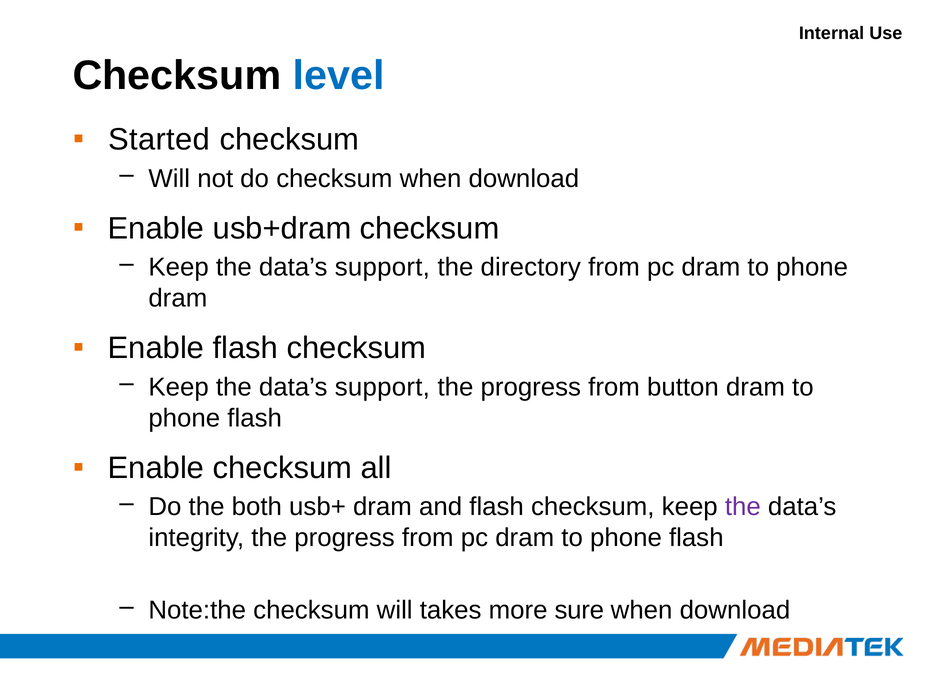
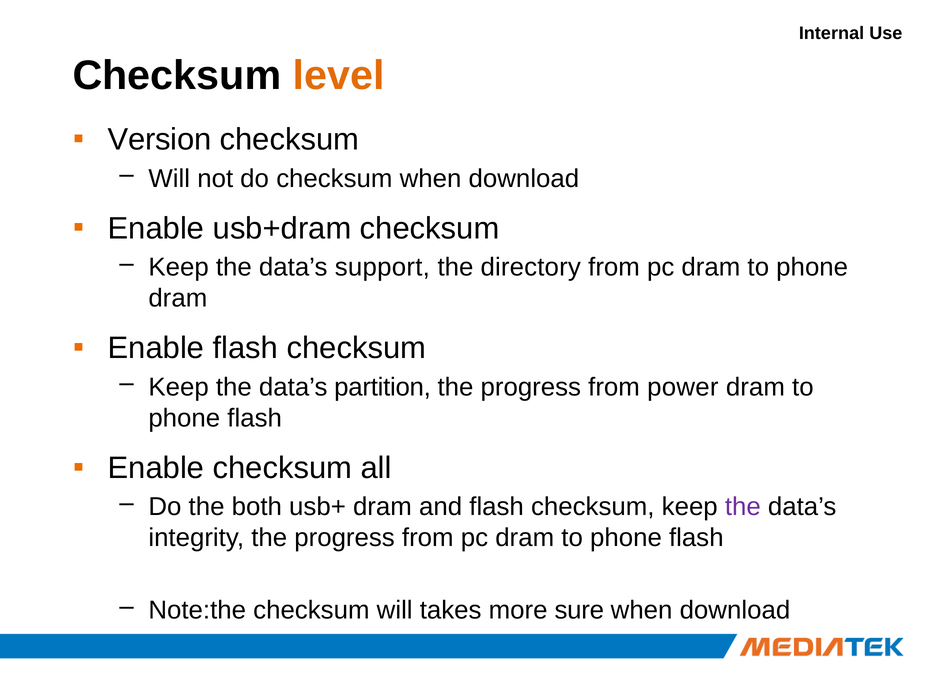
level colour: blue -> orange (339, 75)
Started: Started -> Version (160, 140)
support: support -> partition (383, 387)
button: button -> power (683, 387)
